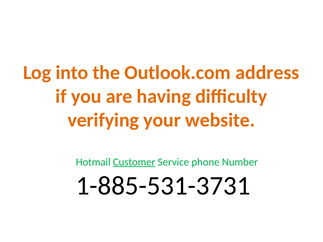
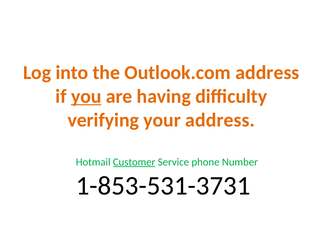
you underline: none -> present (86, 96)
your website: website -> address (220, 120)
1-885-531-3731: 1-885-531-3731 -> 1-853-531-3731 (163, 186)
